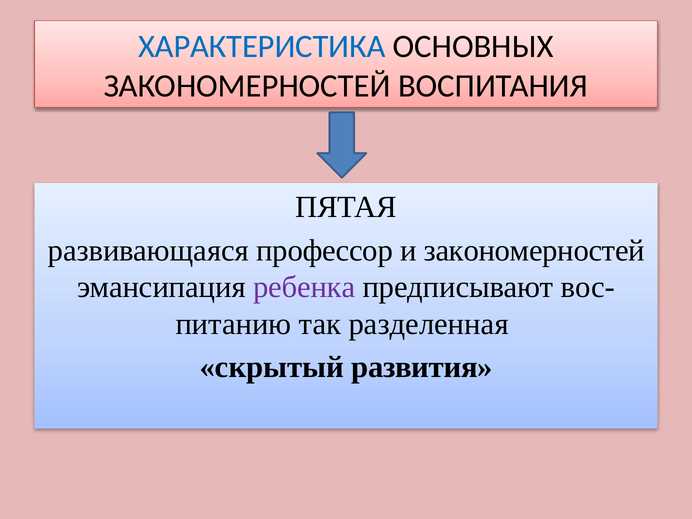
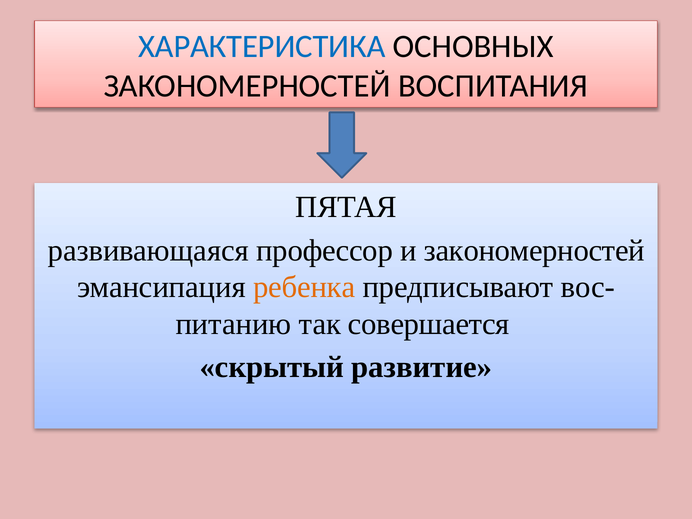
ребенка colour: purple -> orange (304, 287)
разделенная: разделенная -> совершается (429, 324)
развития: развития -> развитие (422, 367)
